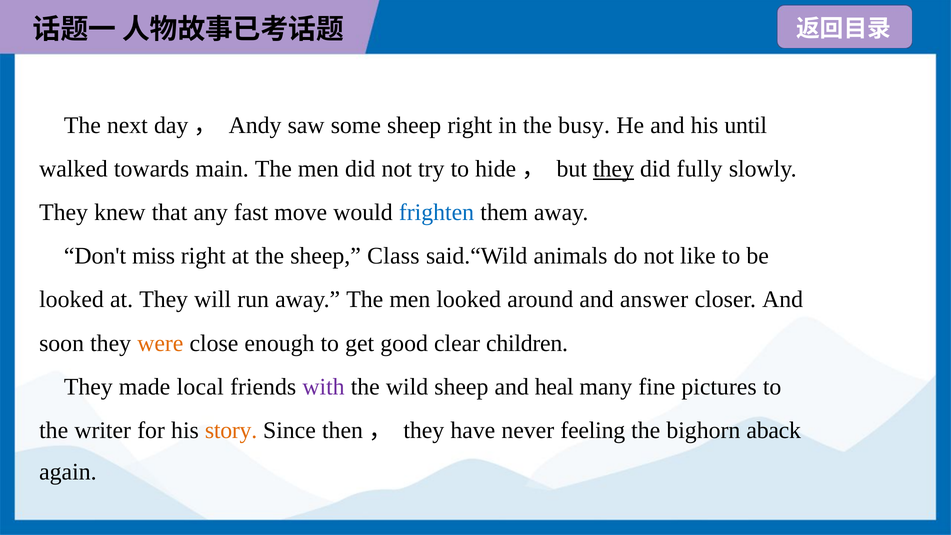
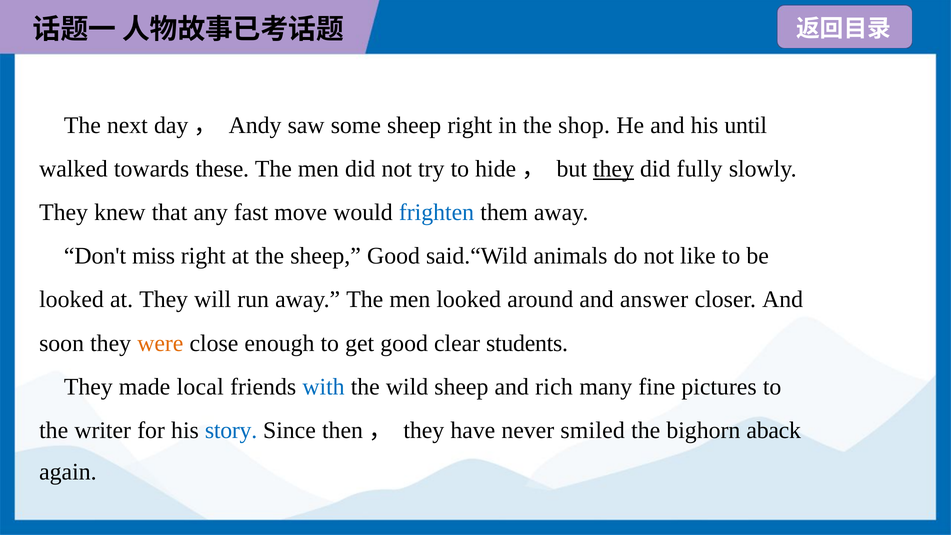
busy: busy -> shop (584, 125)
main: main -> these (222, 169)
sheep Class: Class -> Good (394, 256)
children: children -> students (527, 343)
with colour: purple -> blue (324, 387)
heal: heal -> rich (554, 387)
story colour: orange -> blue (231, 430)
feeling: feeling -> smiled (593, 430)
